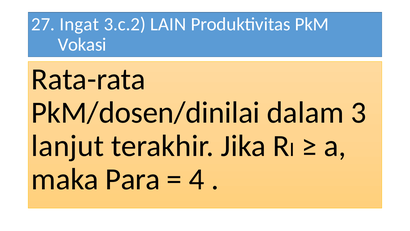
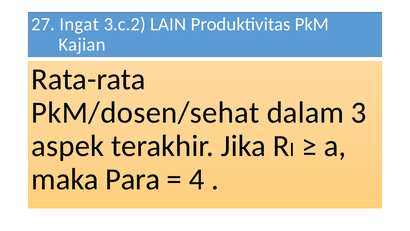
Vokasi: Vokasi -> Kajian (82, 45)
PkM/dosen/dinilai: PkM/dosen/dinilai -> PkM/dosen/sehat (145, 113)
lanjut: lanjut -> aspek (68, 146)
